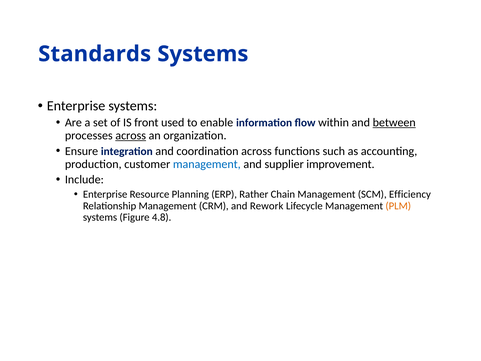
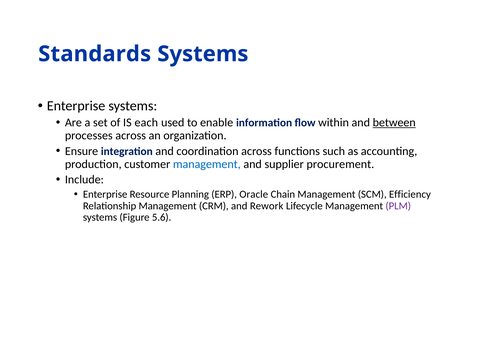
front: front -> each (146, 123)
across underline: present -> none (131, 136)
improvement: improvement -> procurement (340, 164)
Rather: Rather -> Oracle (254, 194)
PLM colour: orange -> purple (398, 206)
4.8: 4.8 -> 5.6 (162, 217)
